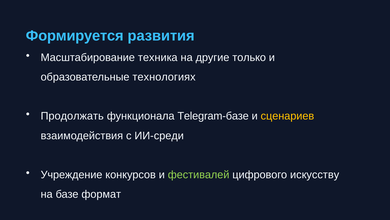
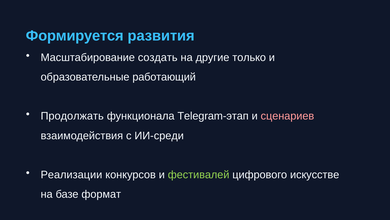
техника: техника -> создать (158, 57)
технологиях: технологиях -> работающий (164, 77)
Telegram-базе: Telegram-базе -> Telegram-этап (213, 116)
сценариев colour: yellow -> pink (287, 116)
Учреждение: Учреждение -> Реализации (71, 174)
искусству: искусству -> искусстве (315, 174)
